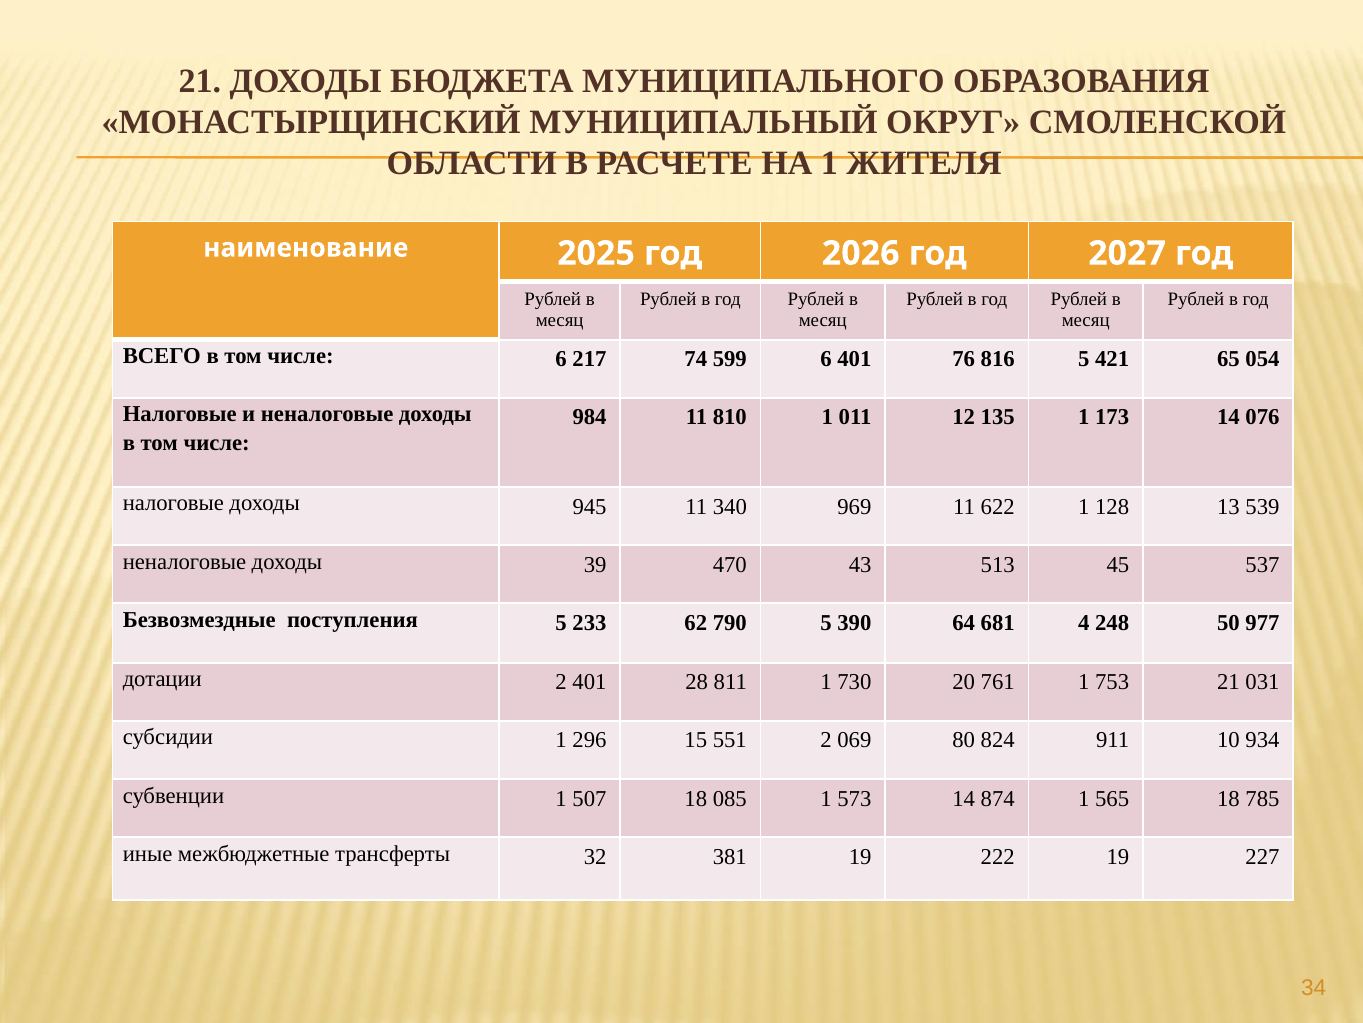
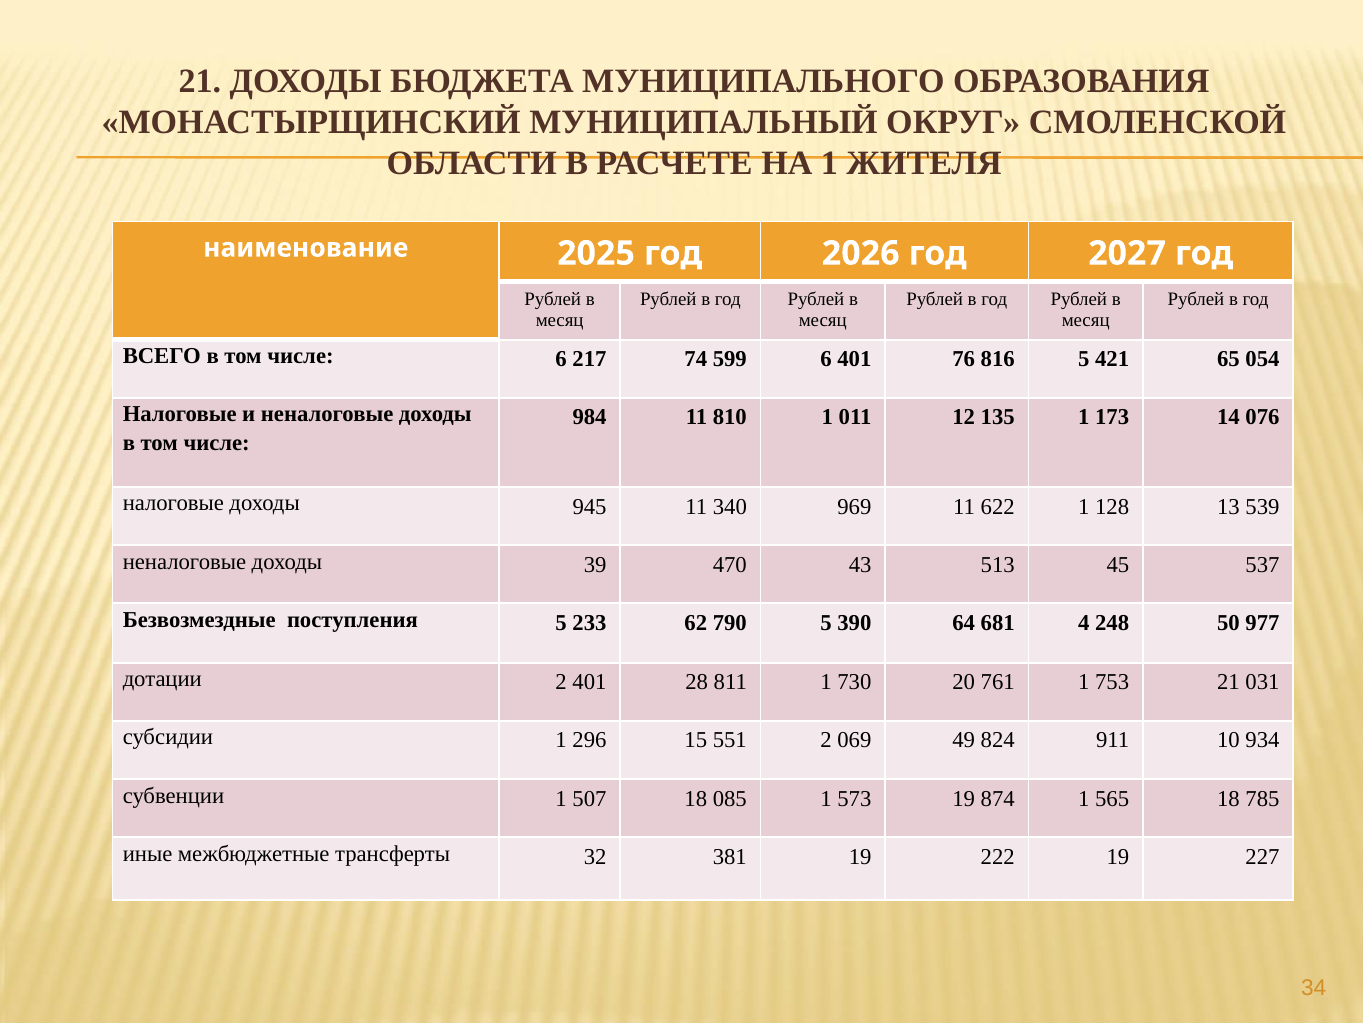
80: 80 -> 49 (964, 740)
573 14: 14 -> 19 (964, 798)
